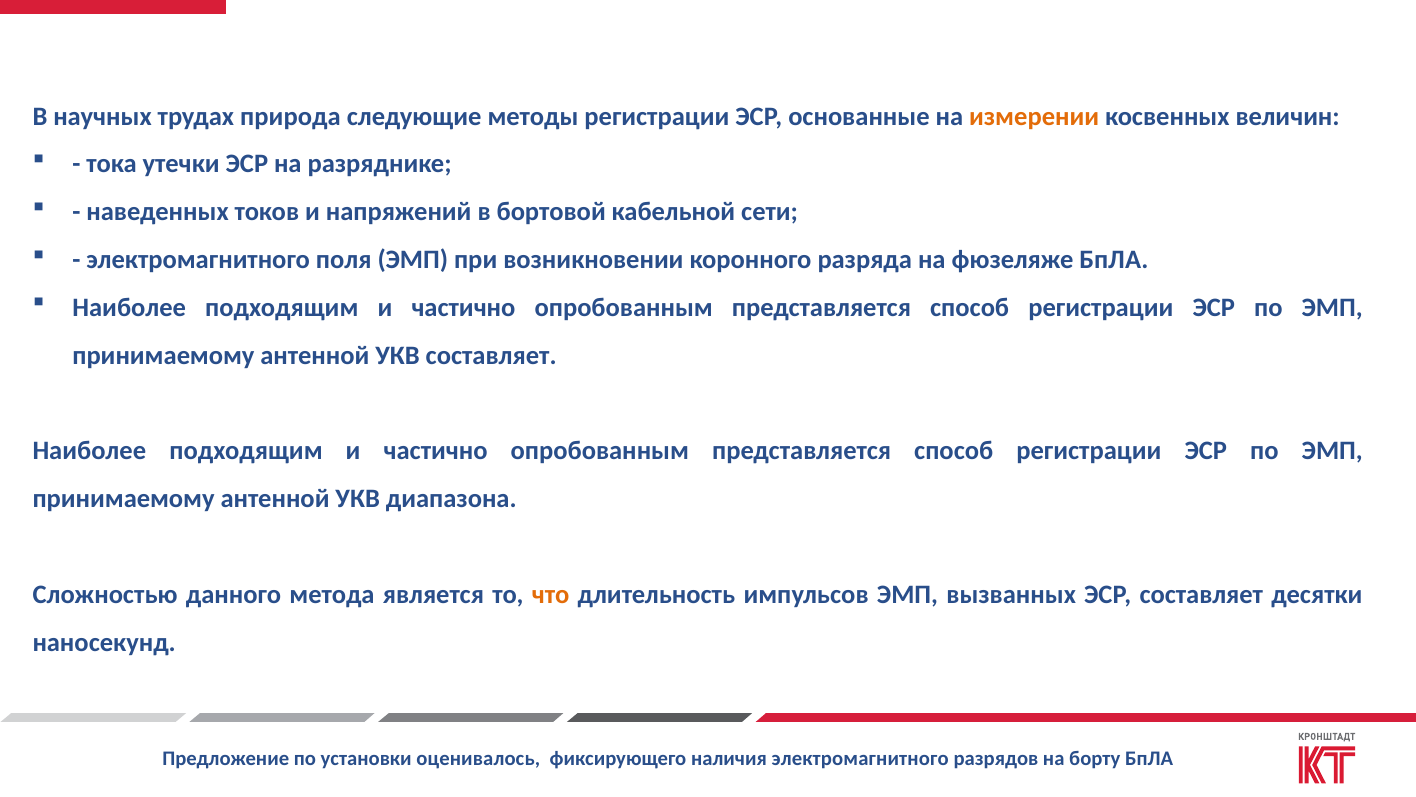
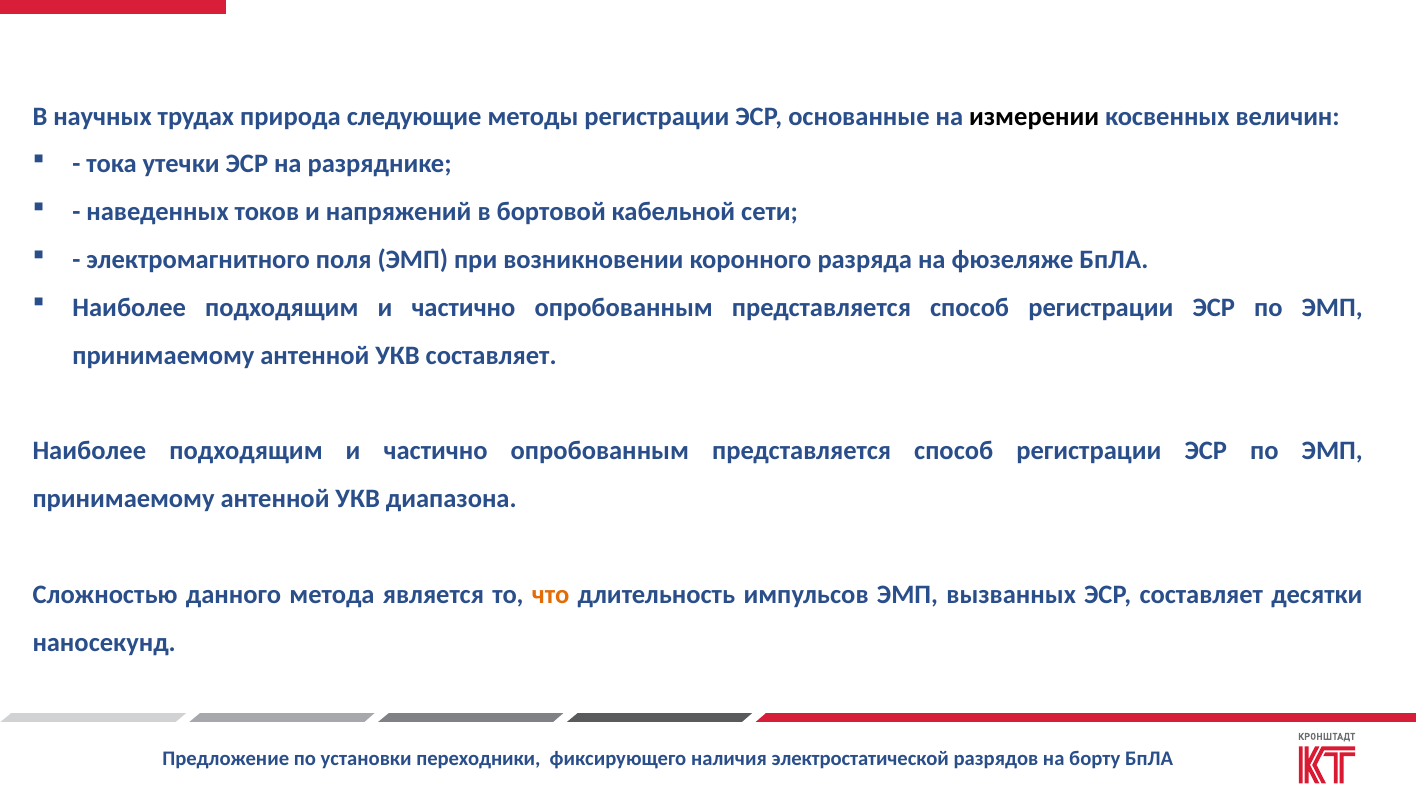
измерении colour: orange -> black (1034, 116)
оценивалось: оценивалось -> переходники (478, 759)
наличия электромагнитного: электромагнитного -> электростатической (860, 759)
